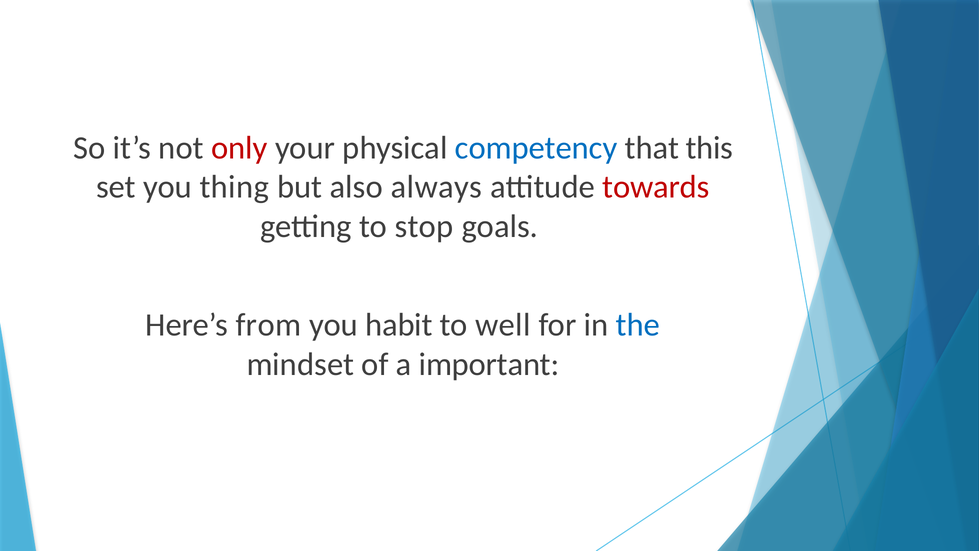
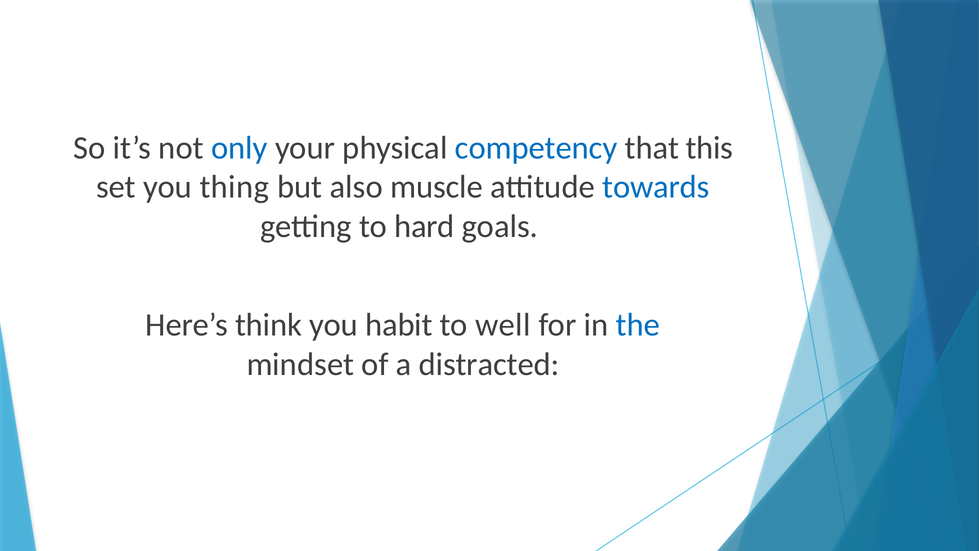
only colour: red -> blue (239, 148)
always: always -> muscle (437, 187)
towards colour: red -> blue (656, 187)
stop: stop -> hard (424, 226)
from: from -> think (269, 325)
important: important -> distracted (489, 364)
